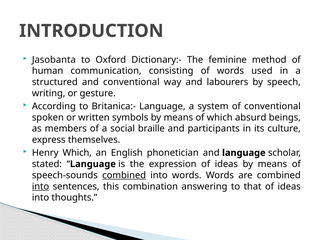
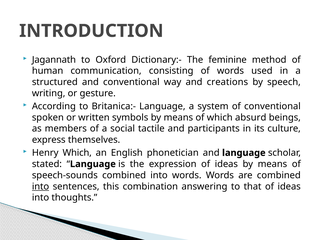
Jasobanta: Jasobanta -> Jagannath (54, 60)
labourers: labourers -> creations (227, 82)
braille: braille -> tactile (151, 129)
combined underline: present -> none (124, 175)
